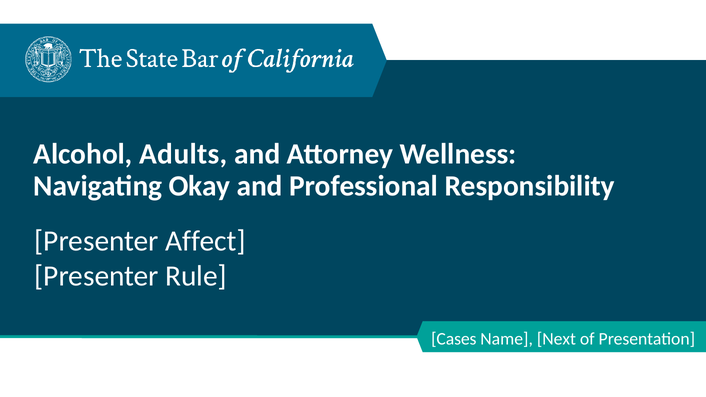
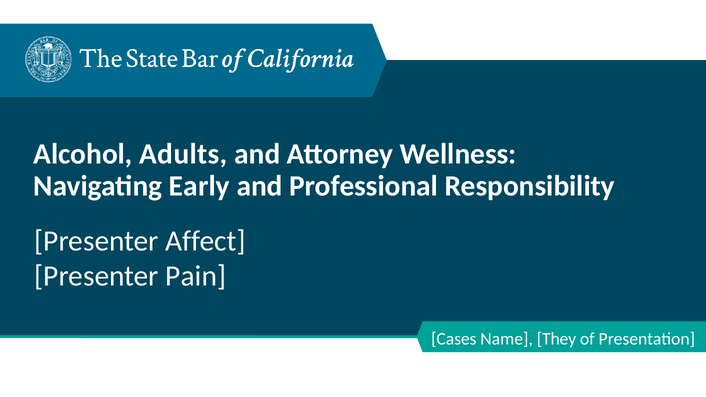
Okay: Okay -> Early (199, 186)
Rule: Rule -> Pain (196, 276)
Next: Next -> They (557, 339)
